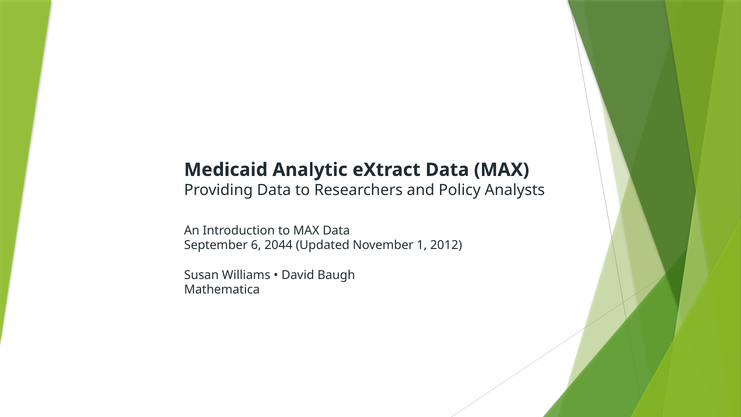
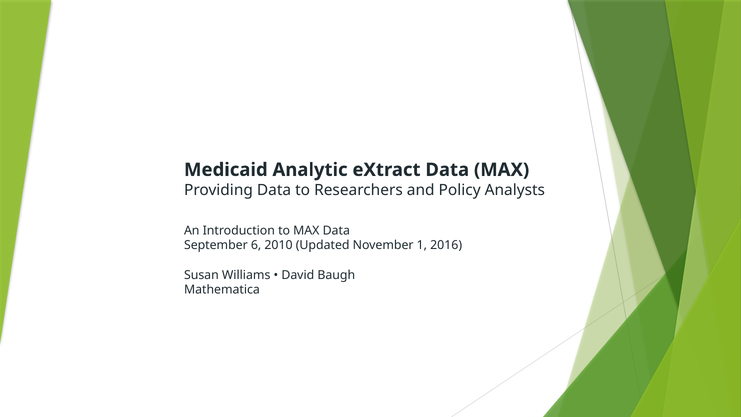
2044: 2044 -> 2010 (279, 245)
2012: 2012 -> 2016 (446, 245)
